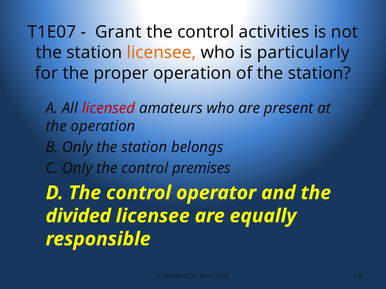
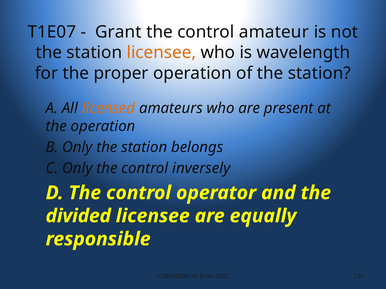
activities: activities -> amateur (274, 32)
particularly: particularly -> wavelength (303, 53)
licensed colour: red -> orange (108, 108)
premises: premises -> inversely (201, 168)
